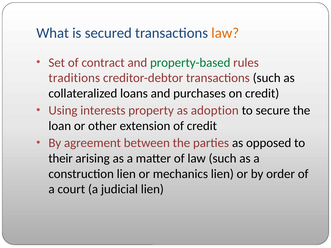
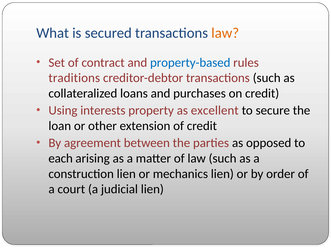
property-based colour: green -> blue (190, 63)
adoption: adoption -> excellent (215, 111)
their: their -> each (61, 159)
